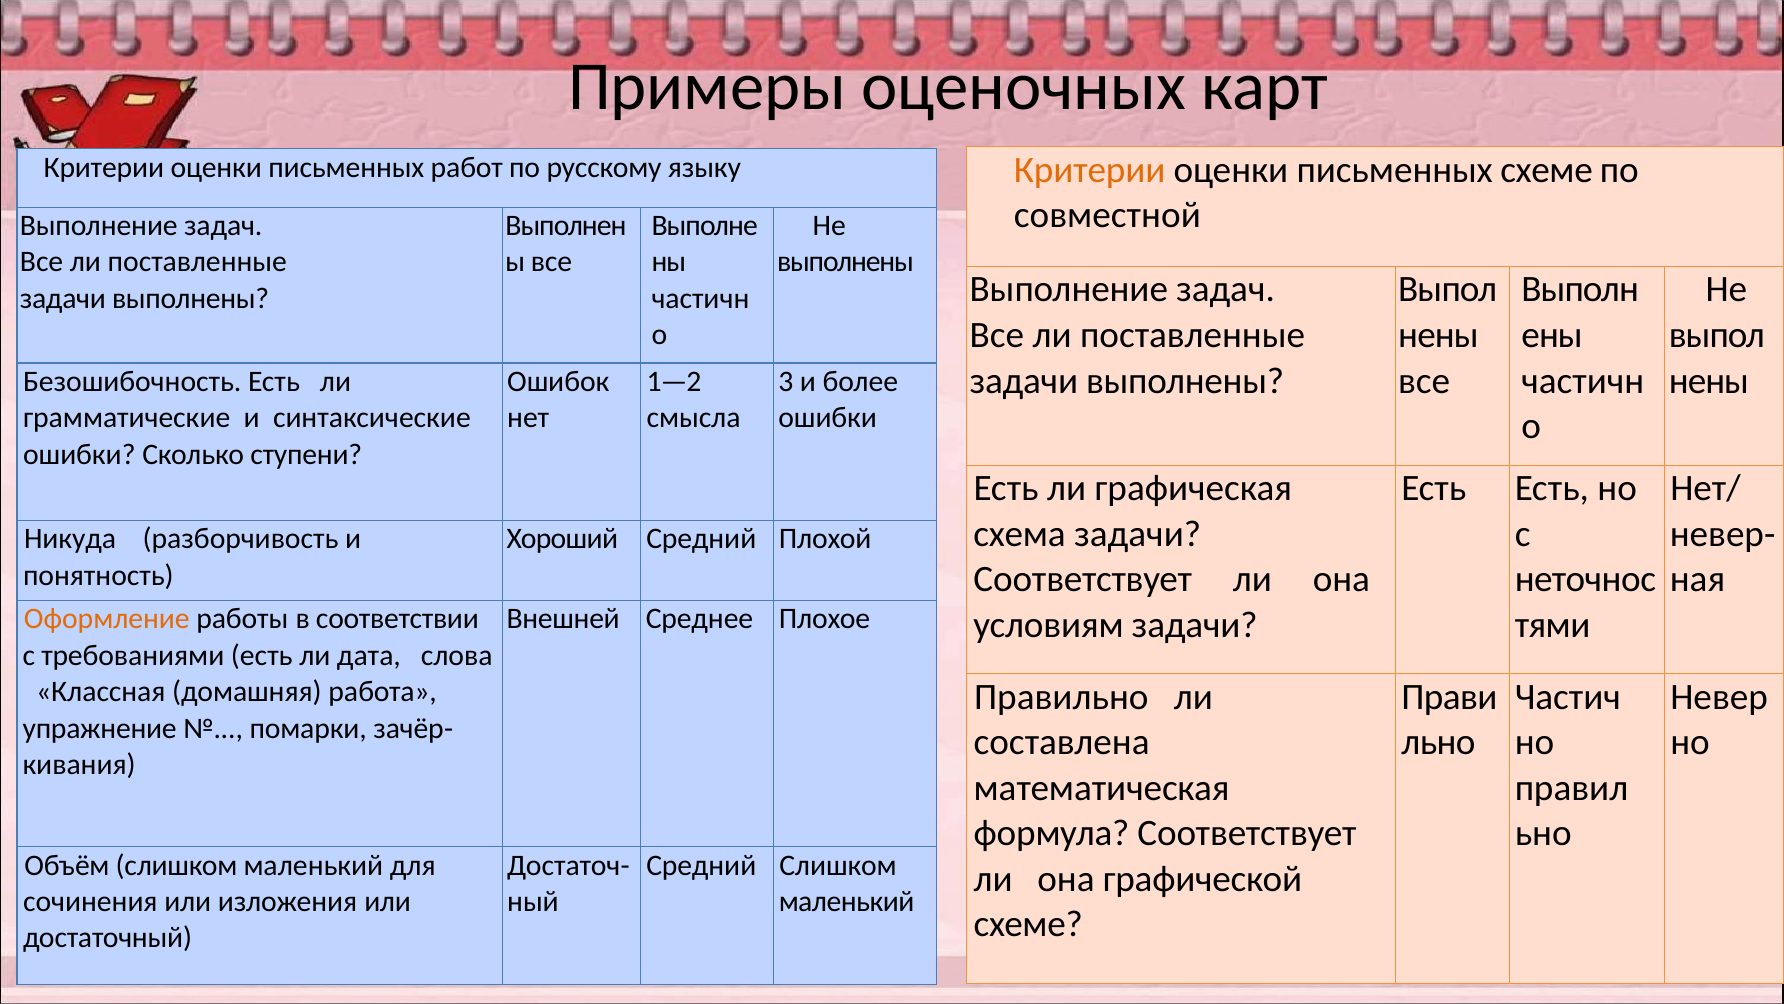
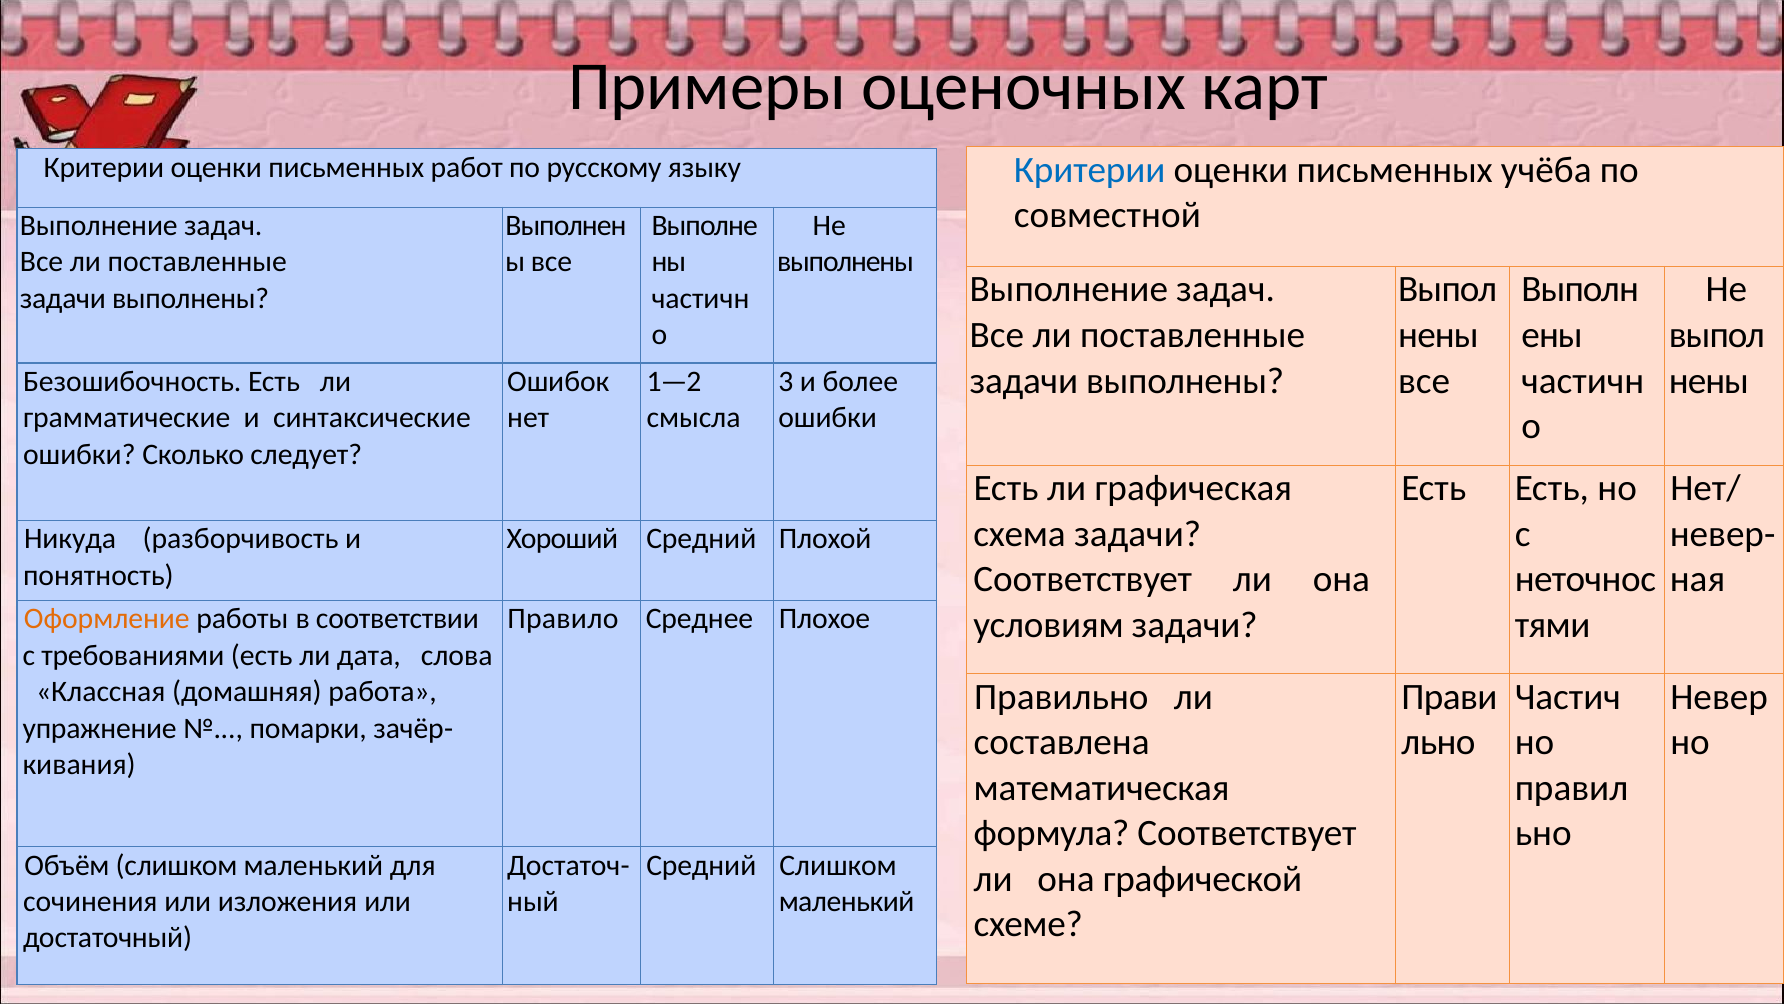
Критерии colour: orange -> blue (1090, 170)
письменных схеме: схеме -> учёба (1546, 170)
ступени: ступени -> следует (306, 454)
Внешней: Внешней -> Правило (563, 619)
